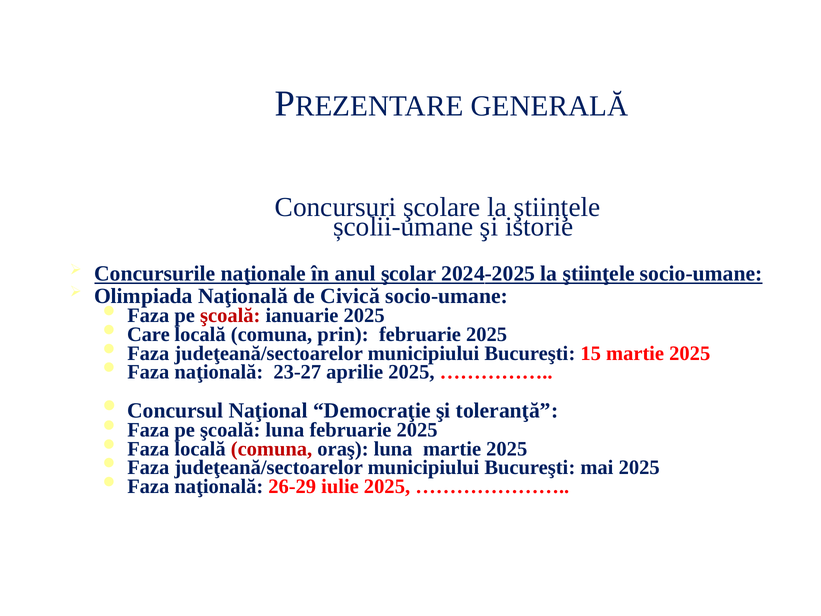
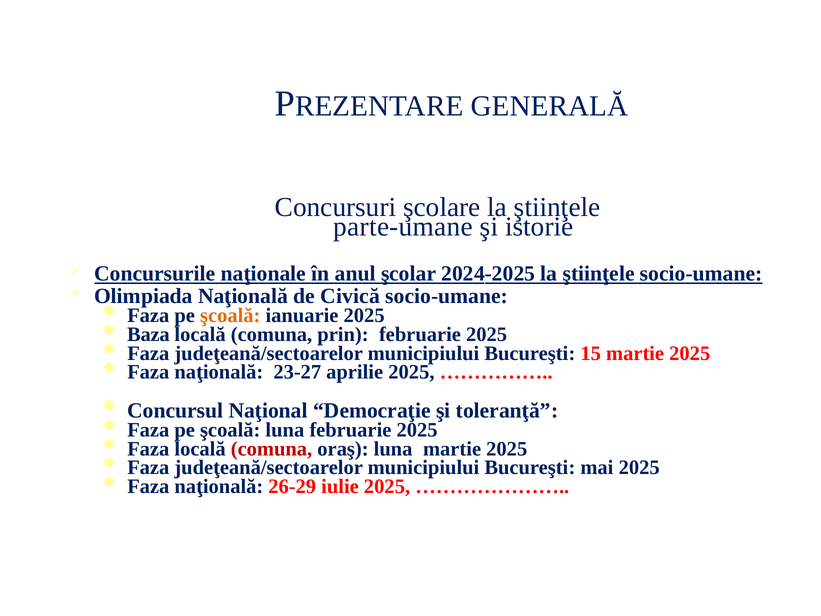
școlii-umane: școlii-umane -> parte-umane (403, 227)
şcoală colour: red -> orange (230, 315)
Care: Care -> Baza (148, 334)
